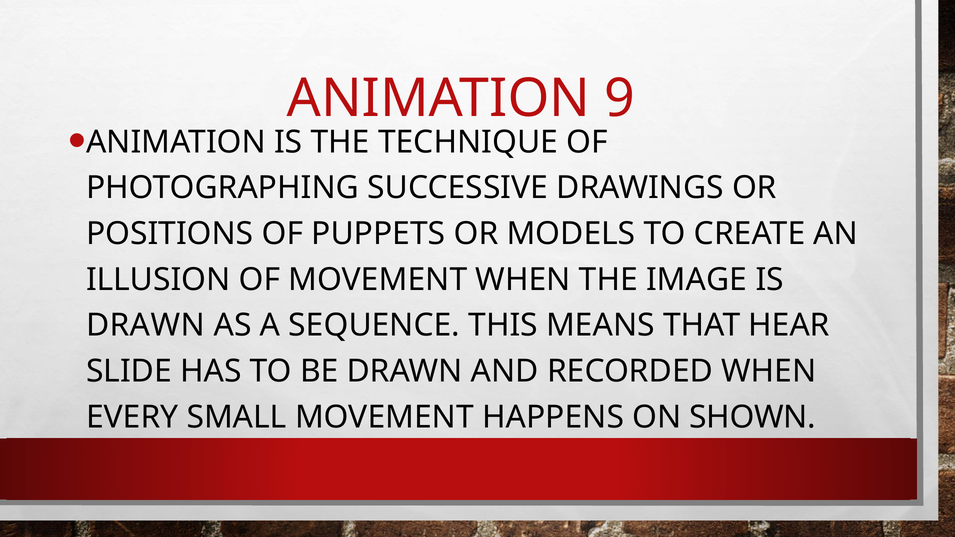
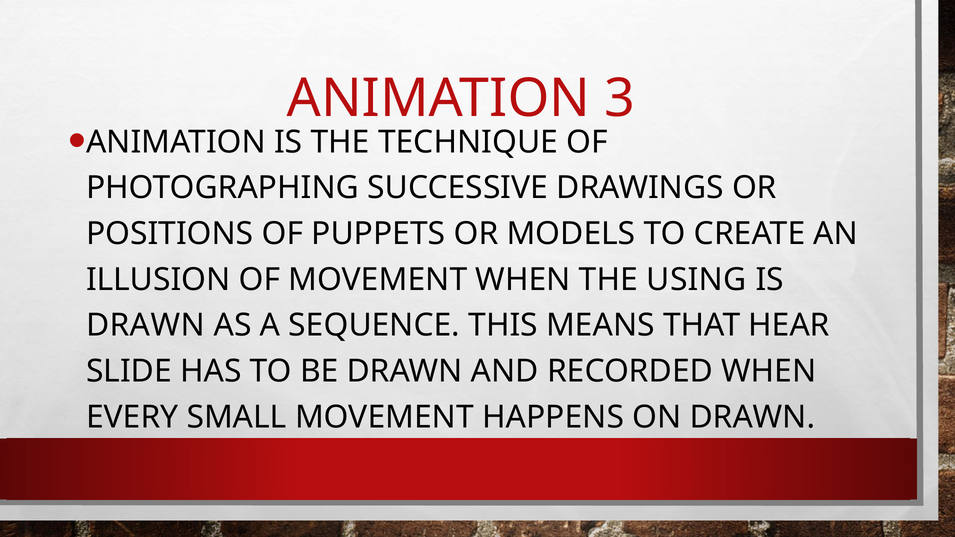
9: 9 -> 3 (620, 99)
IMAGE: IMAGE -> USING (697, 280)
ON SHOWN: SHOWN -> DRAWN (752, 417)
